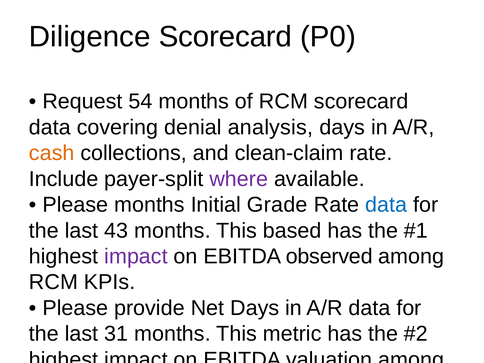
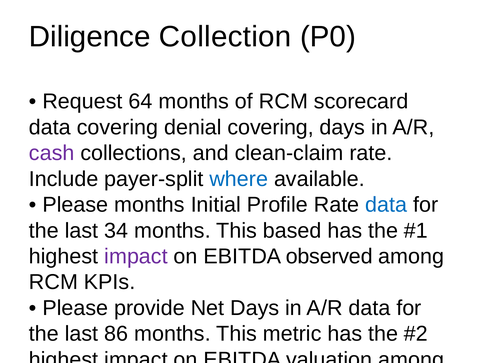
Diligence Scorecard: Scorecard -> Collection (225, 37)
54: 54 -> 64 (141, 101)
denial analysis: analysis -> covering (271, 127)
cash colour: orange -> purple (52, 153)
where colour: purple -> blue (239, 179)
Grade: Grade -> Profile (277, 205)
43: 43 -> 34 (116, 231)
31: 31 -> 86 (116, 334)
